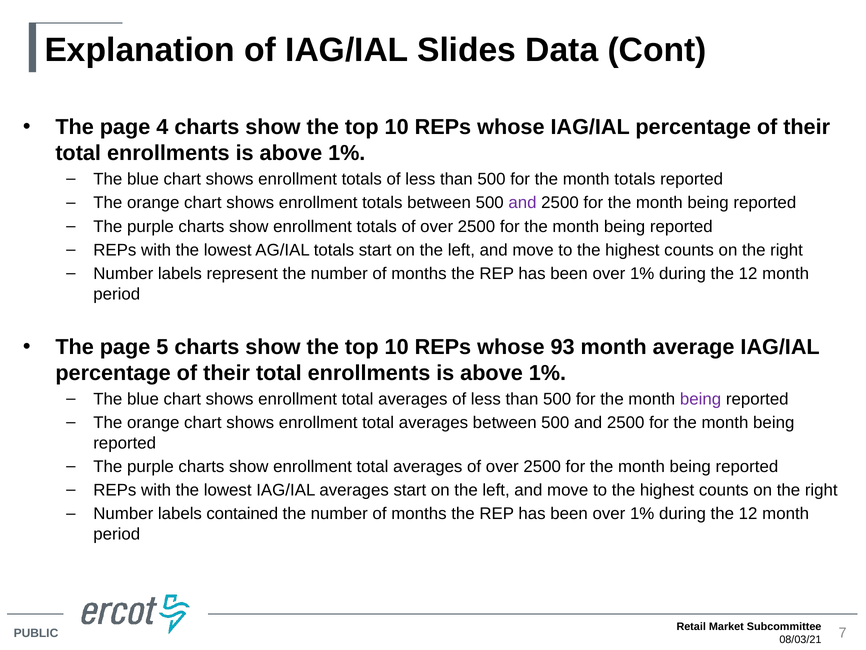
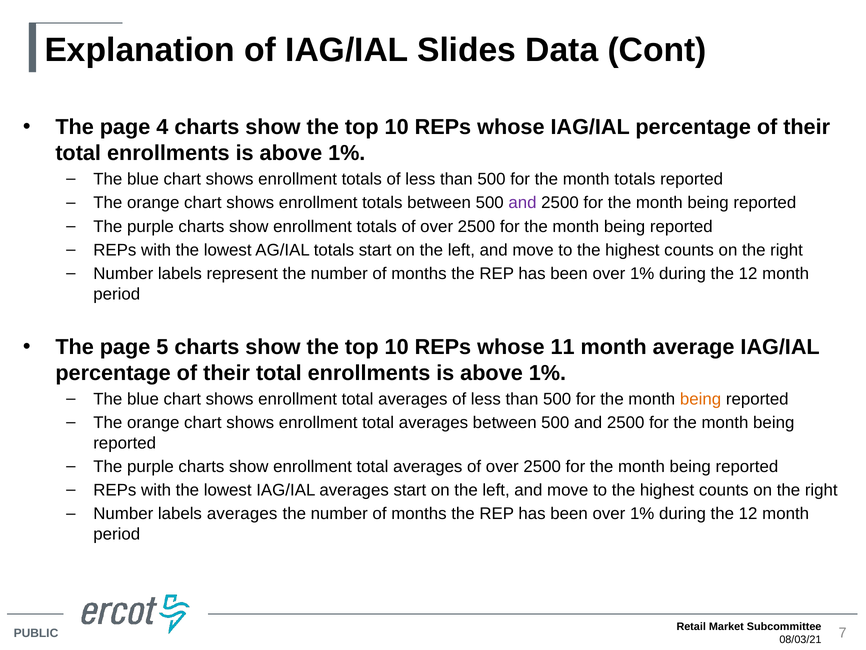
93: 93 -> 11 (563, 347)
being colour: purple -> orange (701, 399)
labels contained: contained -> averages (242, 513)
